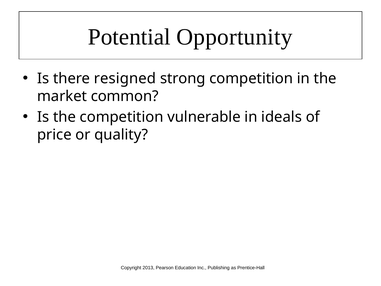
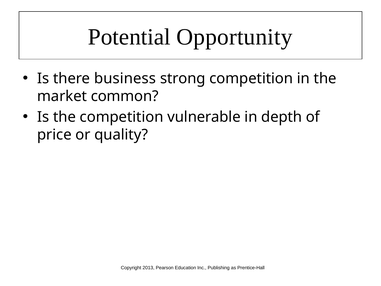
resigned: resigned -> business (125, 78)
ideals: ideals -> depth (282, 117)
